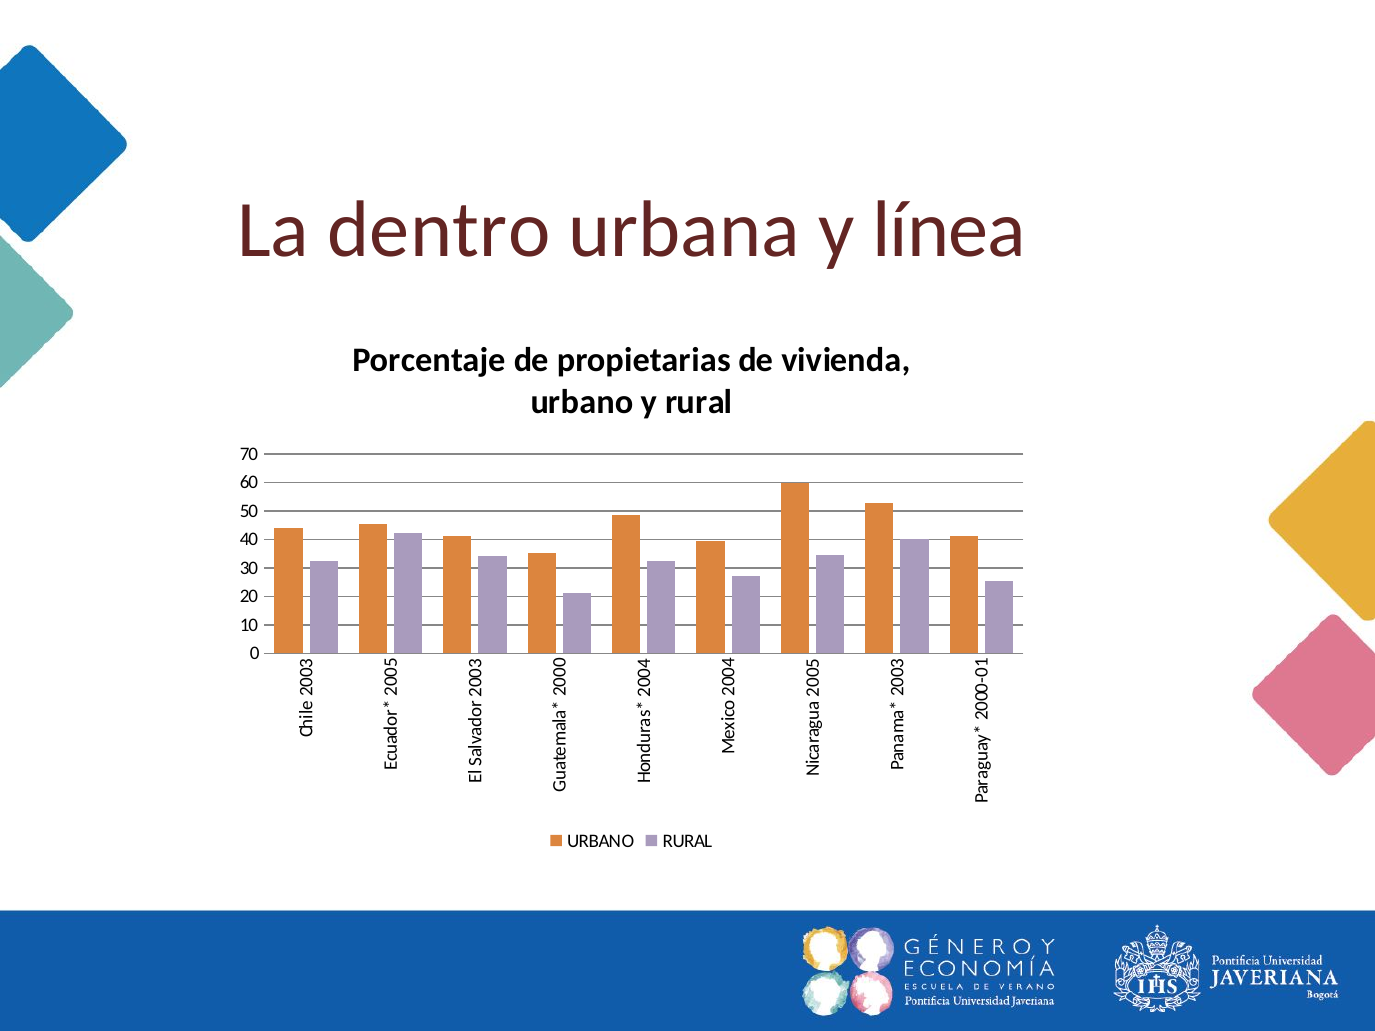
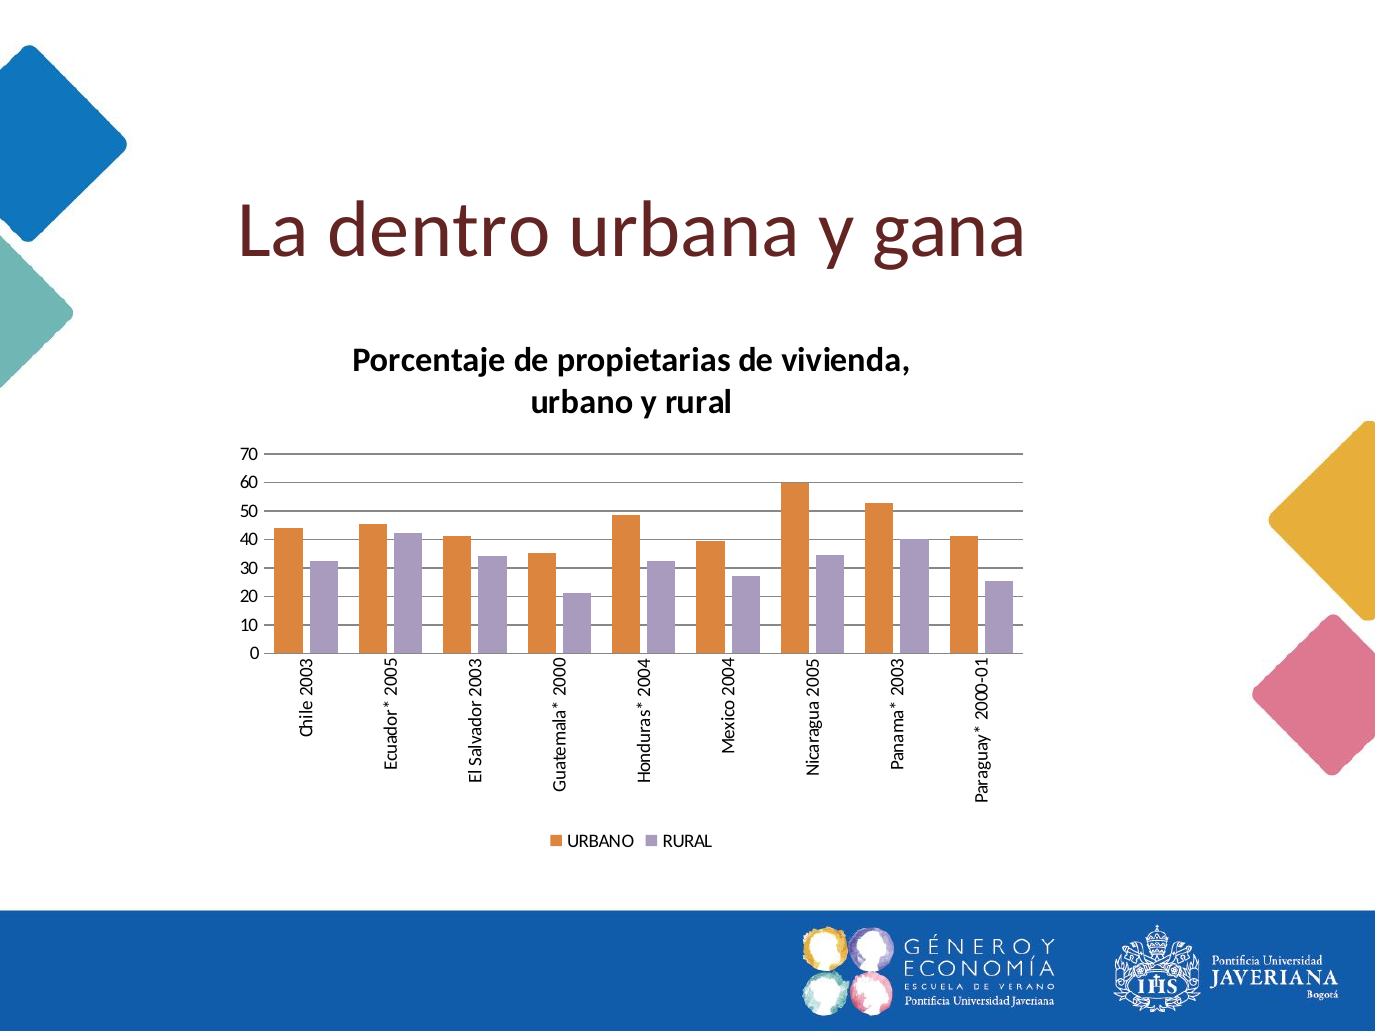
línea: línea -> gana (949, 230)
